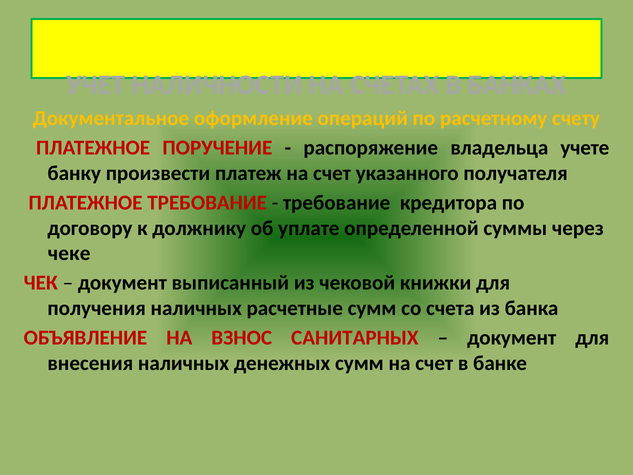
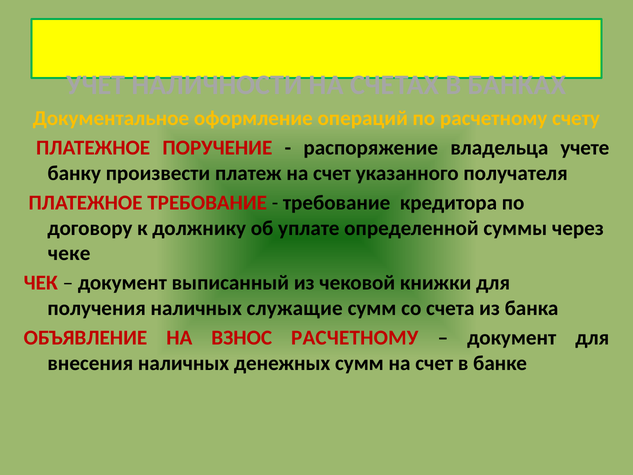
расчетные: расчетные -> служащие (295, 308)
ВЗНОС САНИТАРНЫХ: САНИТАРНЫХ -> РАСЧЕТНОМУ (355, 338)
